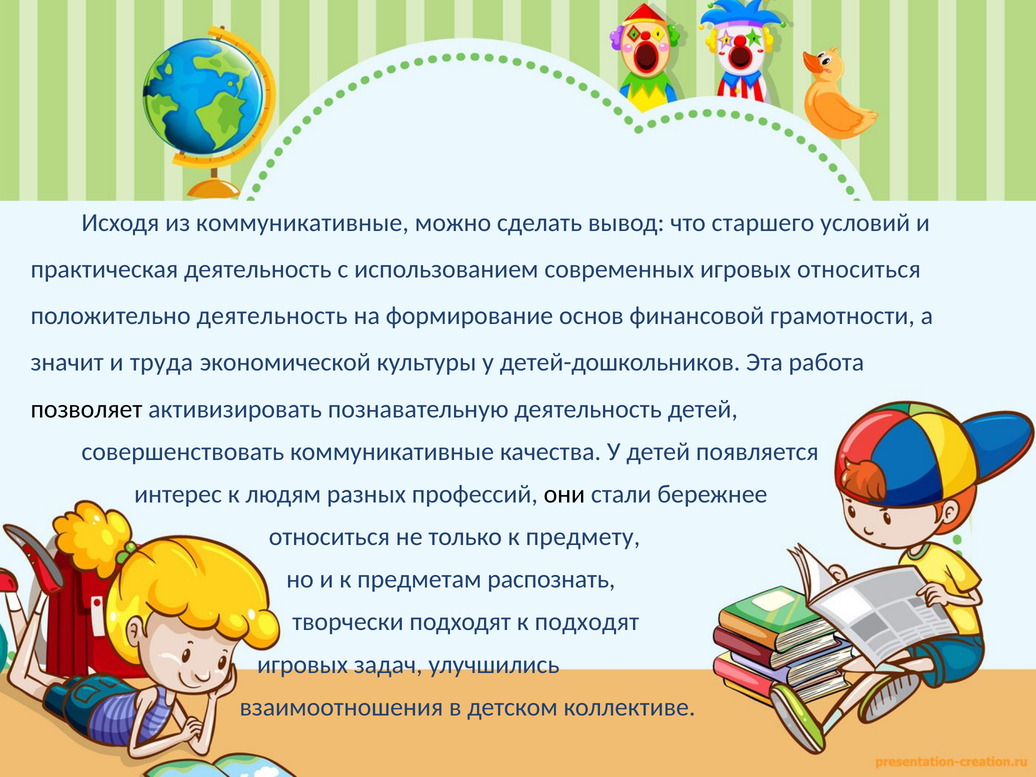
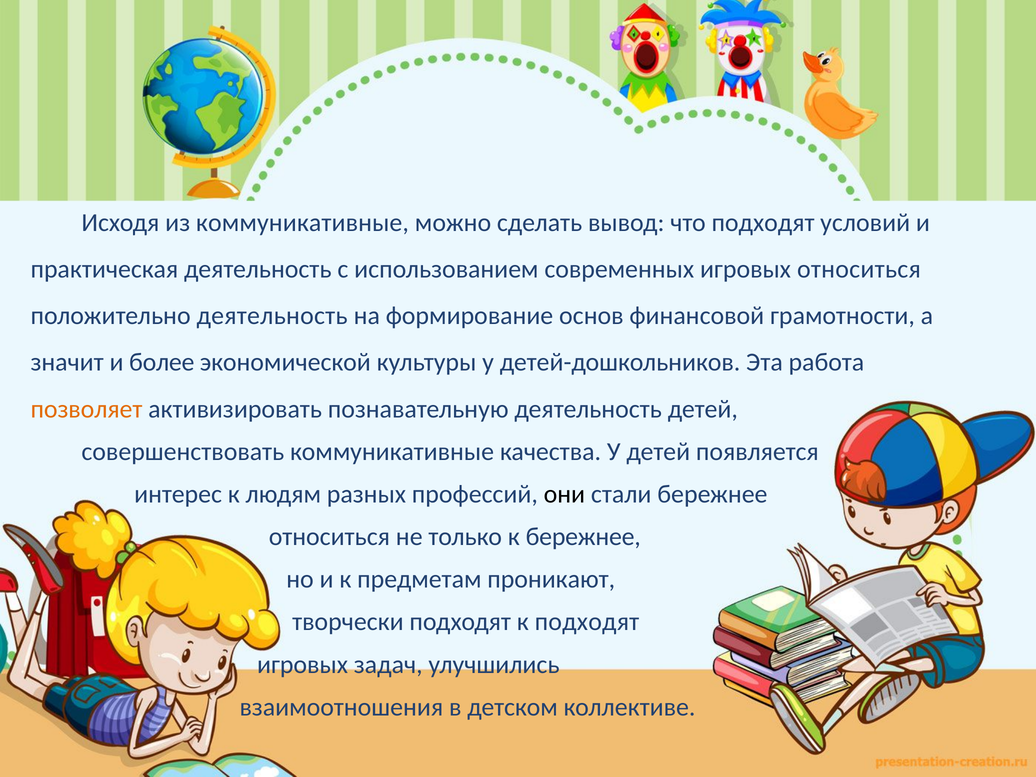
что старшего: старшего -> подходят (763, 223)
труда: труда -> более (162, 362)
позволяет colour: black -> orange (86, 409)
к предмету: предмету -> бережнее (583, 537)
распознать: распознать -> проникают (551, 579)
